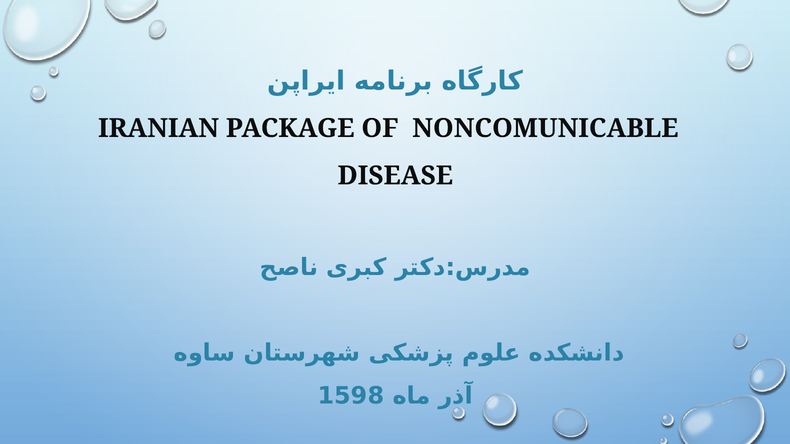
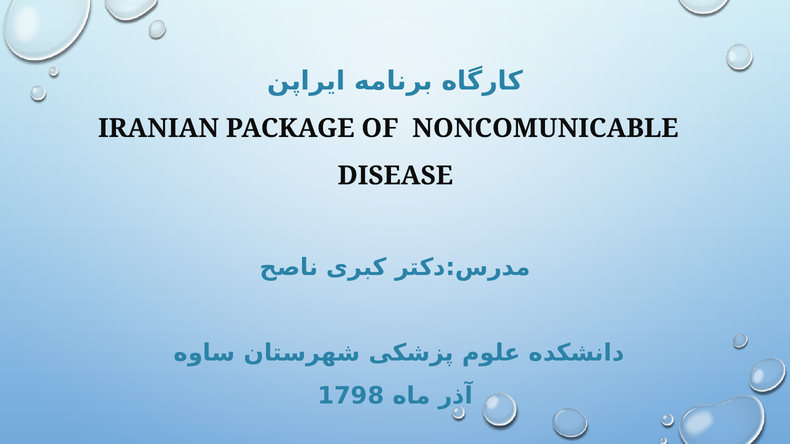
1598: 1598 -> 1798 (351, 396)
